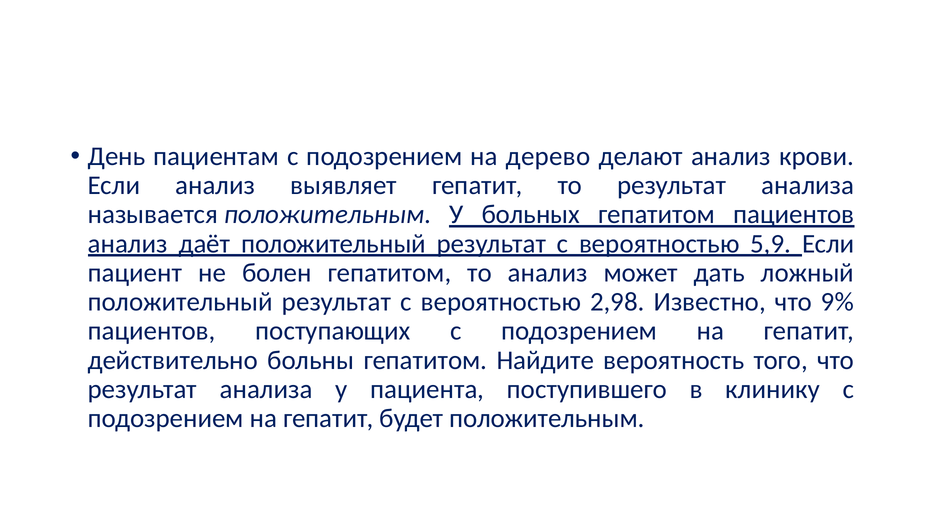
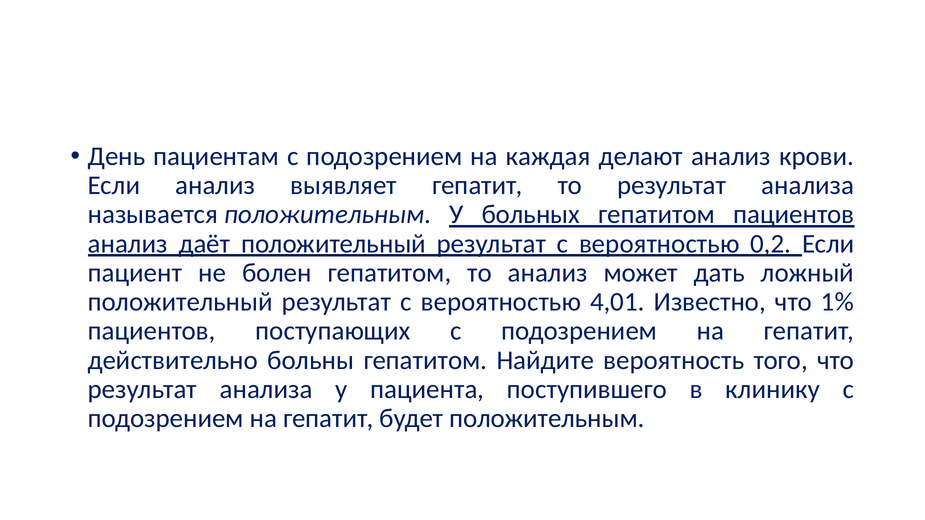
дерево: дерево -> каждая (548, 156)
5,9: 5,9 -> 0,2 (771, 244)
2,98: 2,98 -> 4,01 (617, 302)
9%: 9% -> 1% (837, 302)
